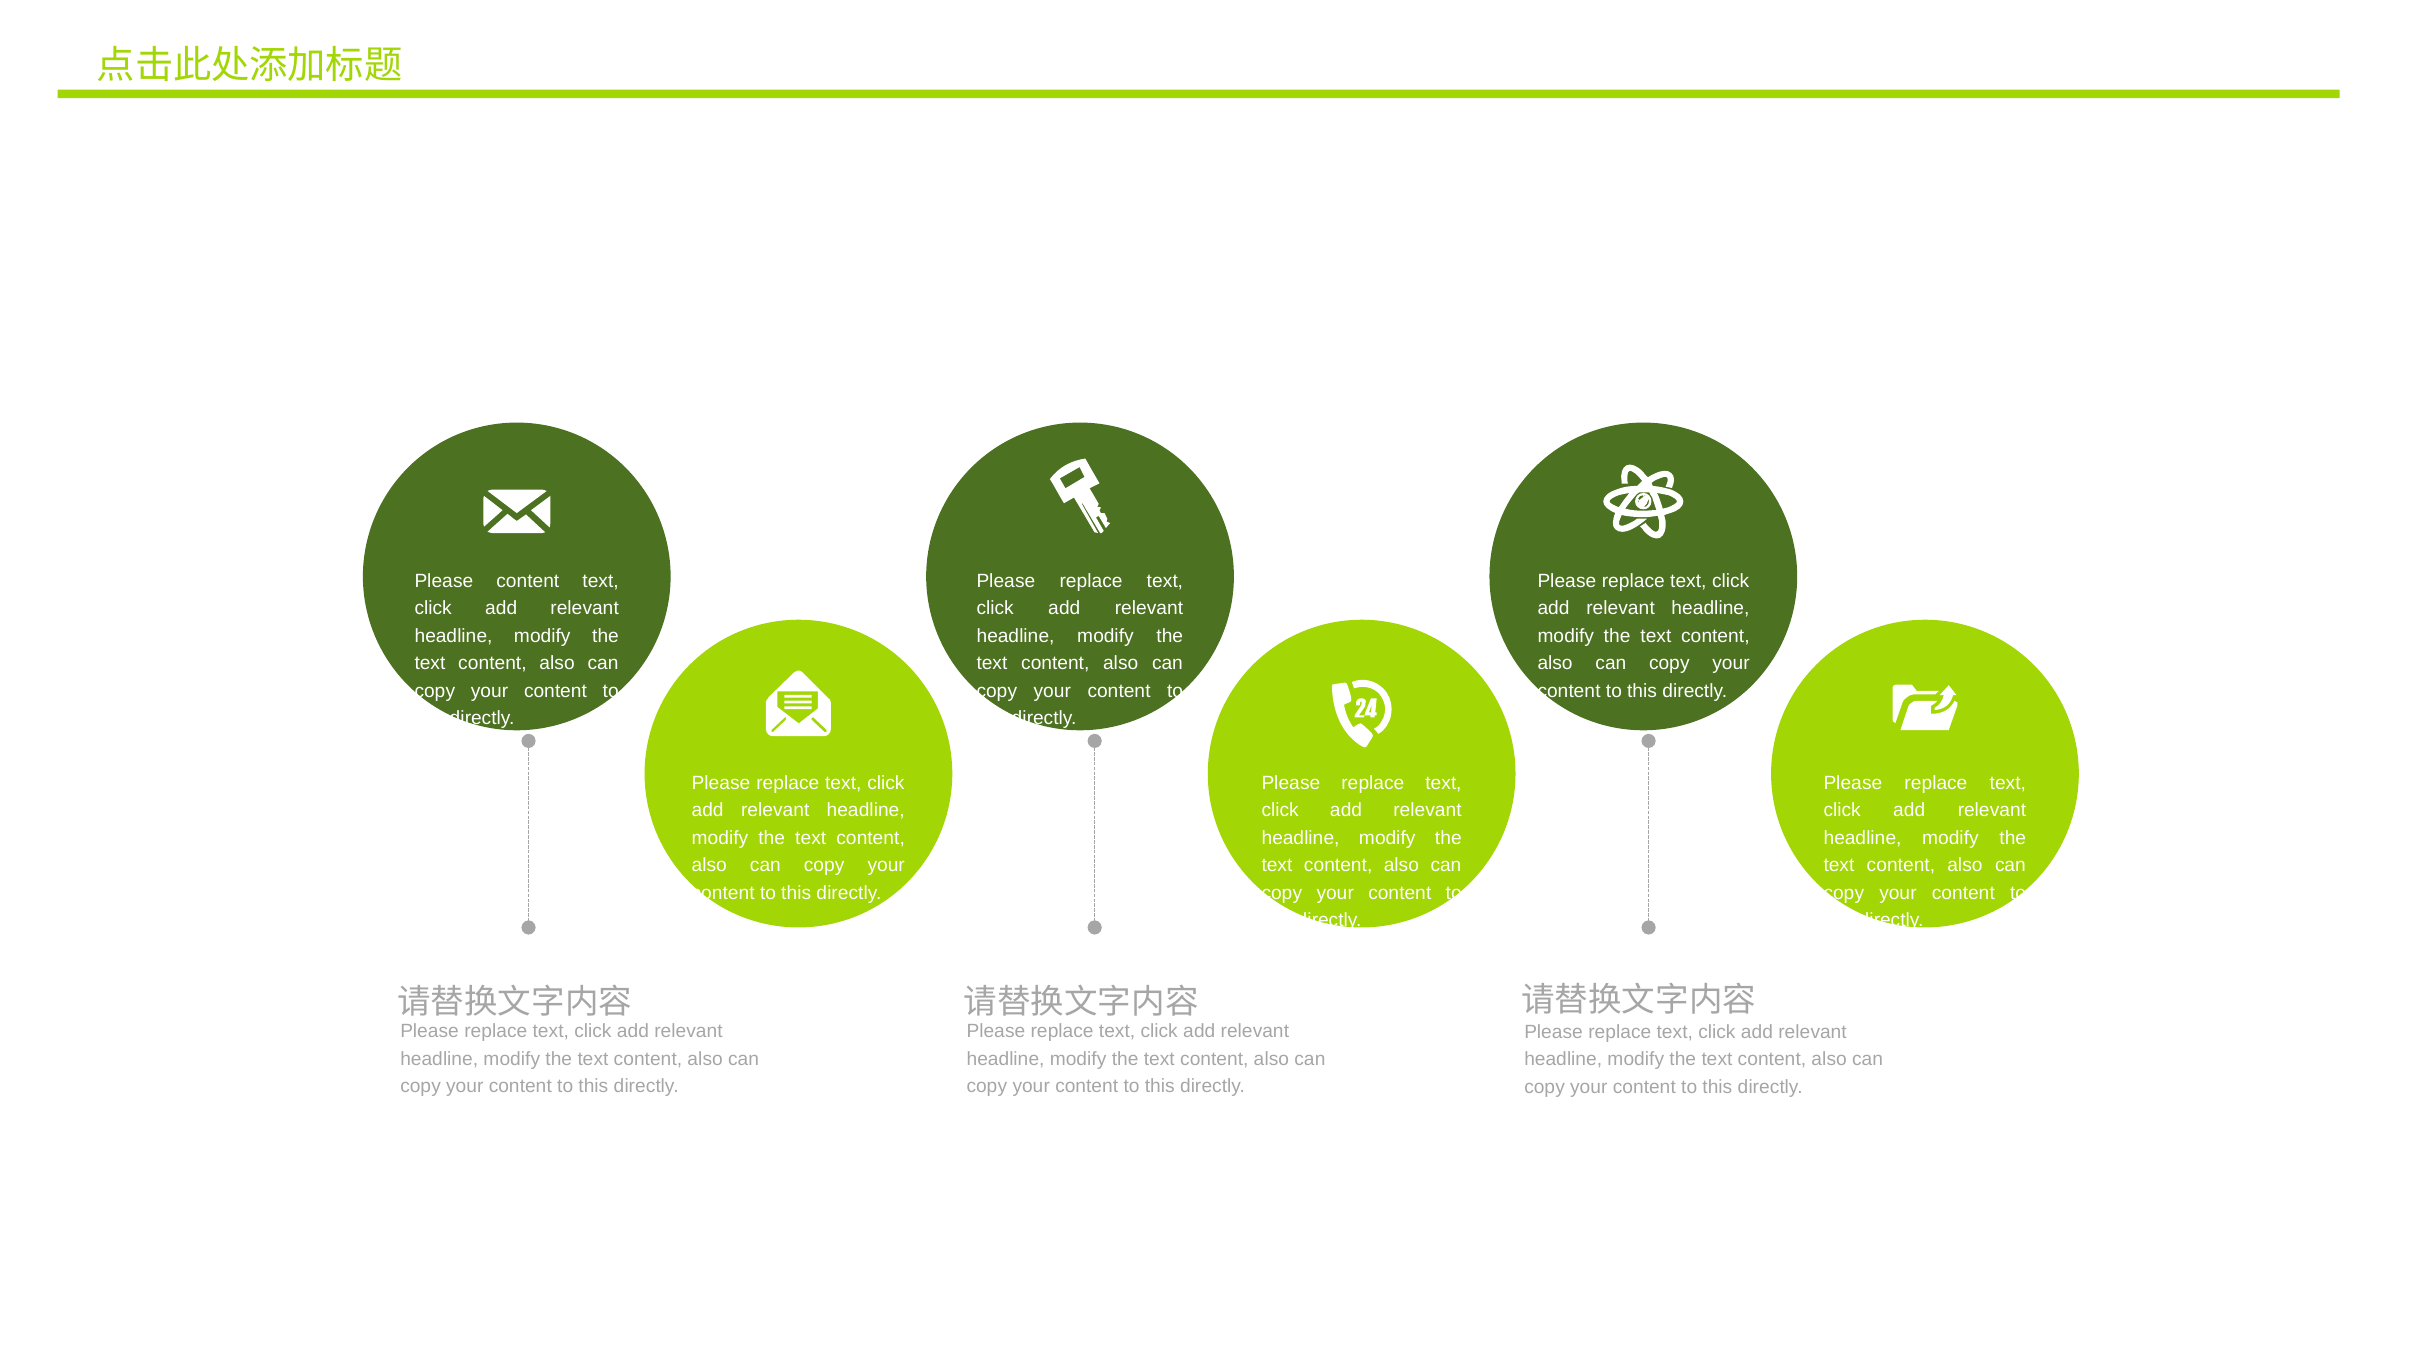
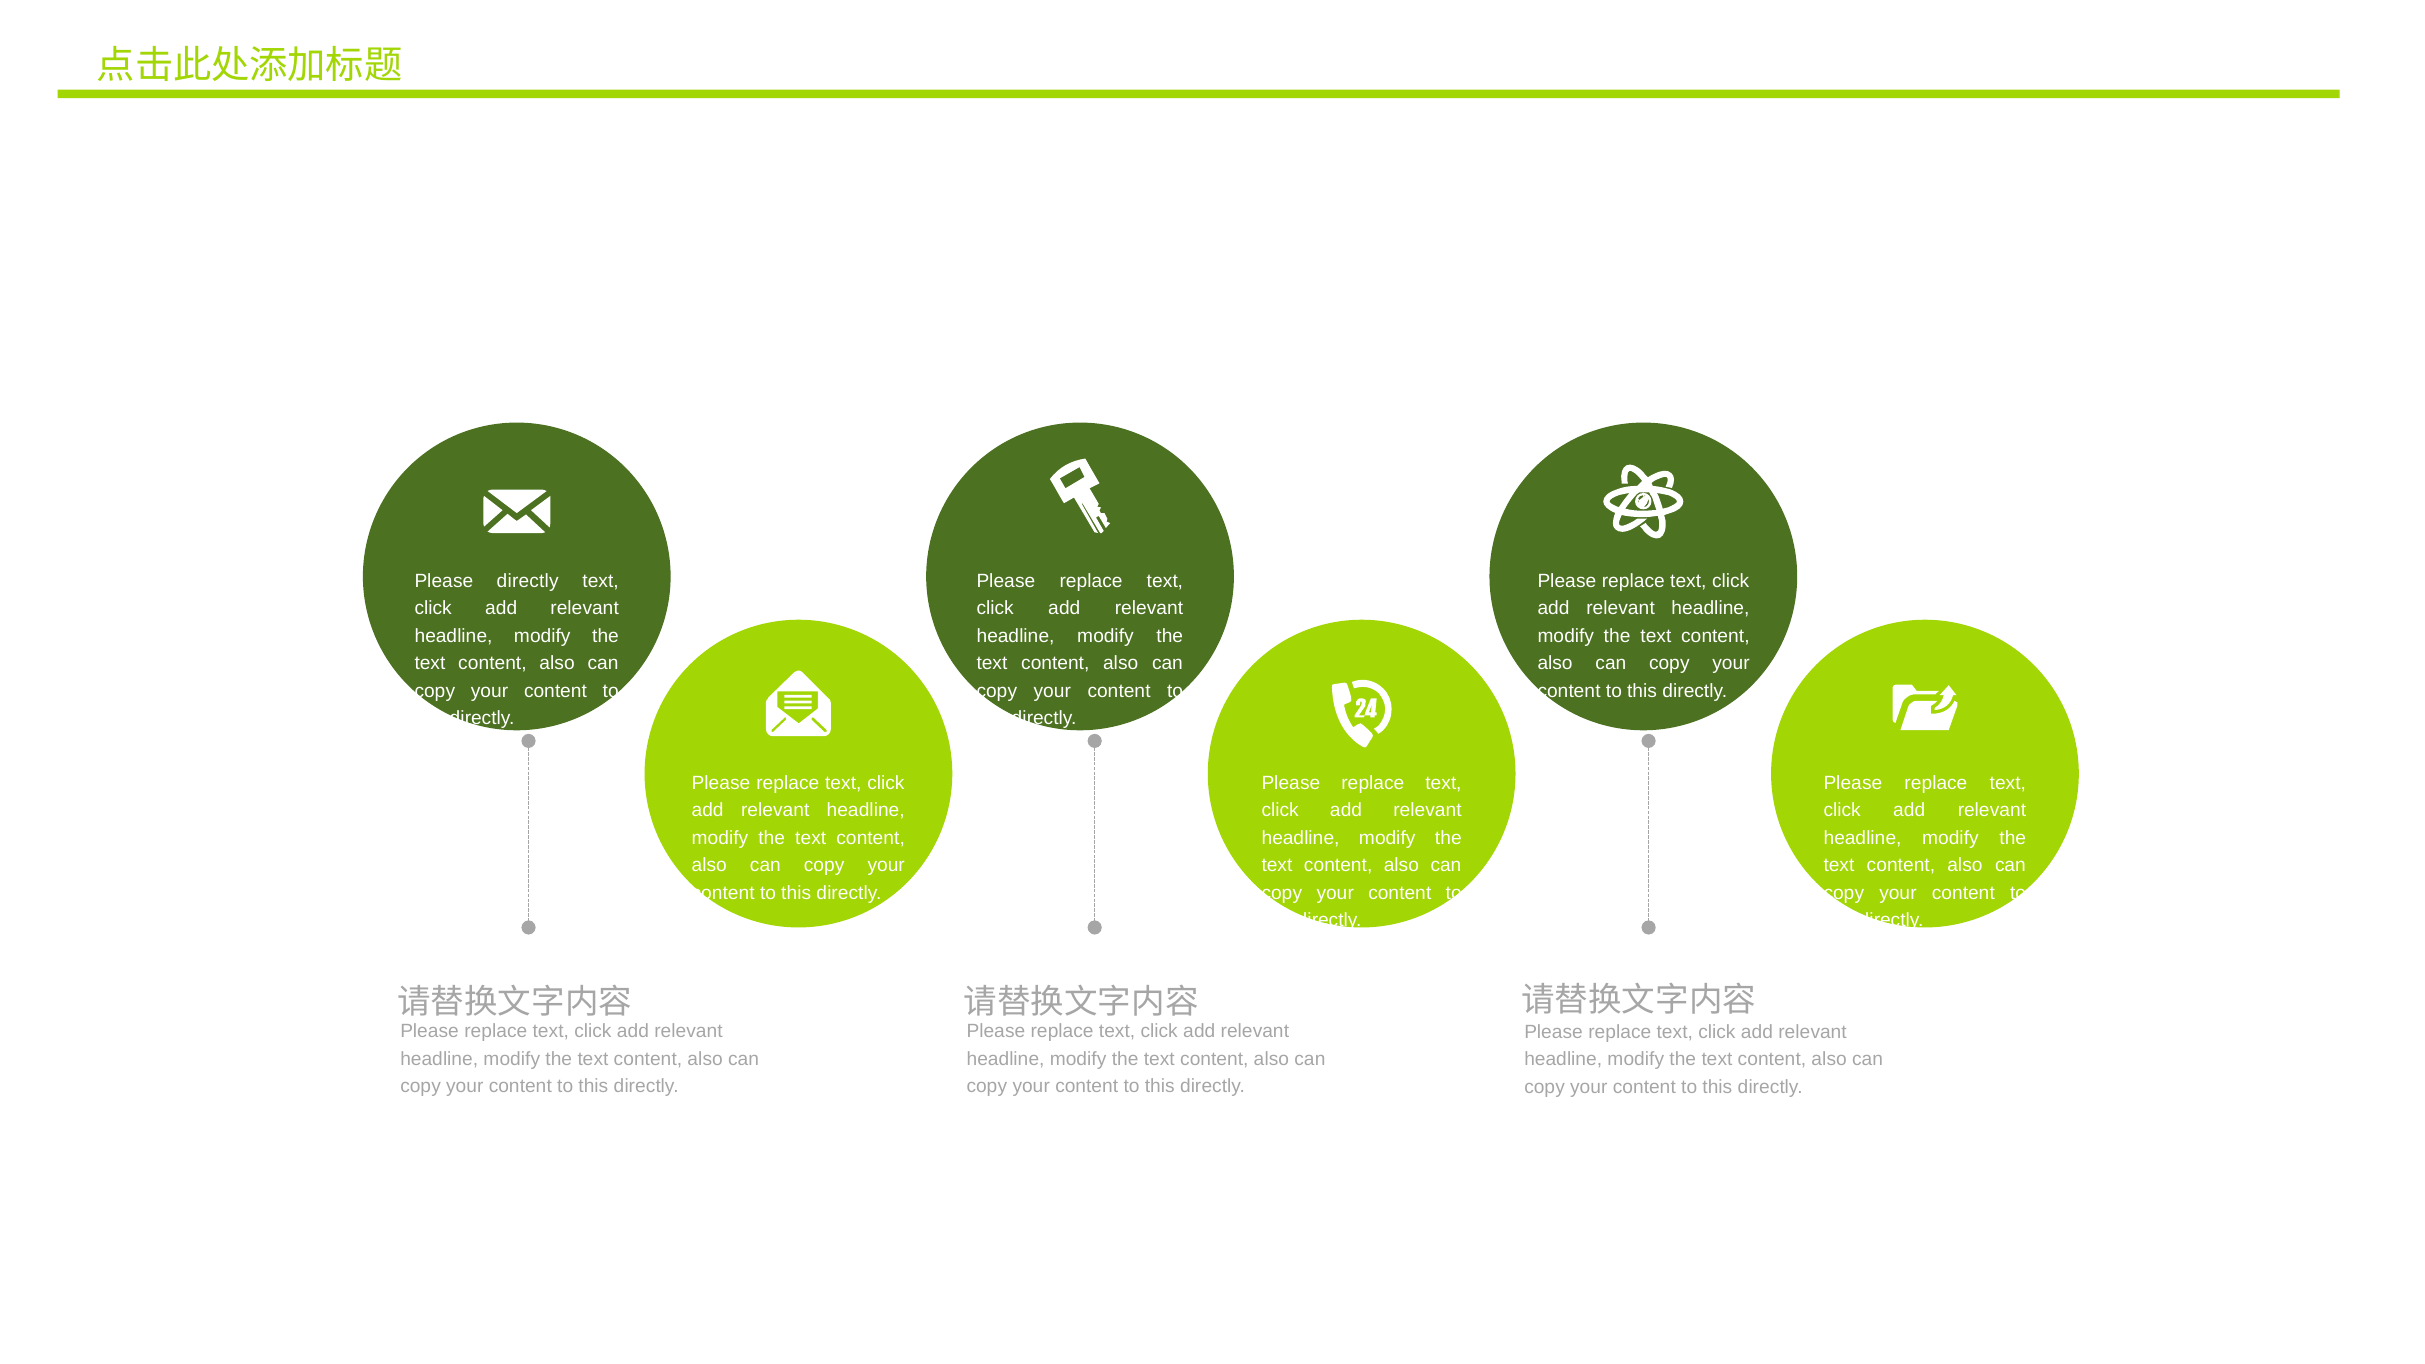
Please content: content -> directly (528, 581)
